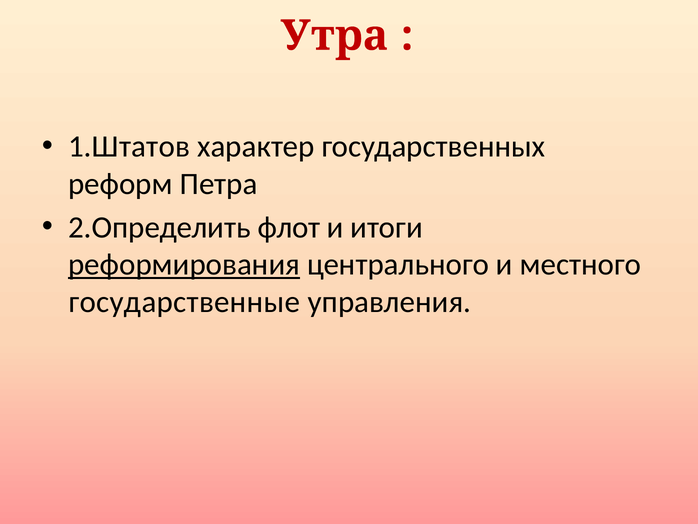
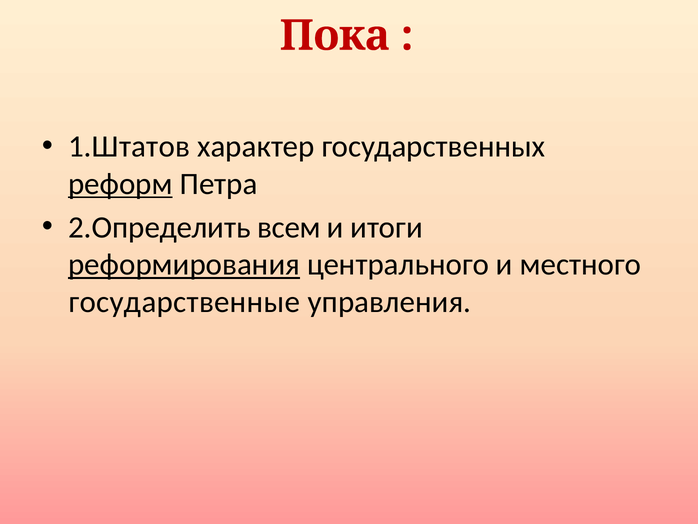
Утра: Утра -> Пока (335, 36)
реформ underline: none -> present (120, 184)
флот: флот -> всем (289, 227)
